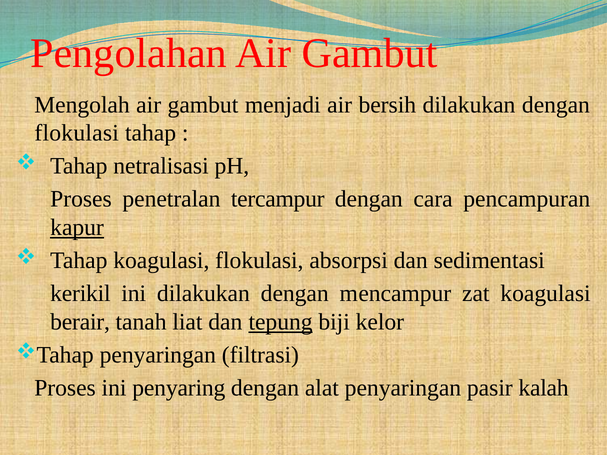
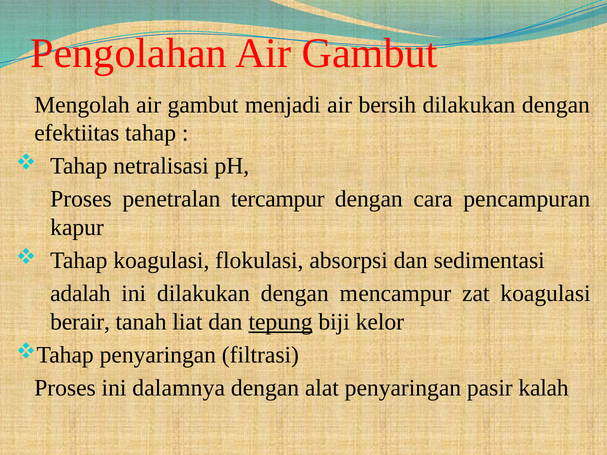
flokulasi: flokulasi -> efektiitas (77, 133)
kapur underline: present -> none (77, 228)
kerikil: kerikil -> adalah (80, 294)
penyaring: penyaring -> dalamnya (179, 388)
